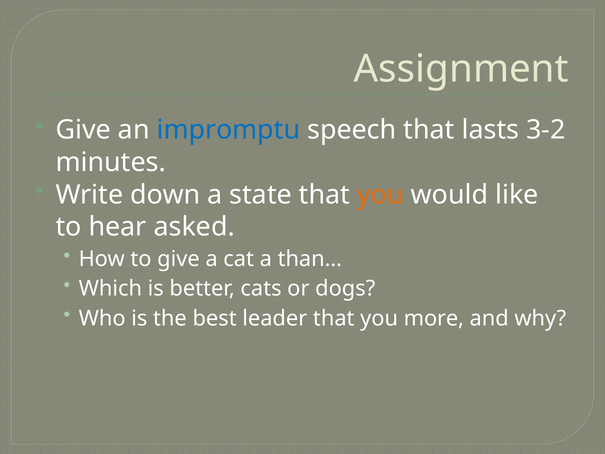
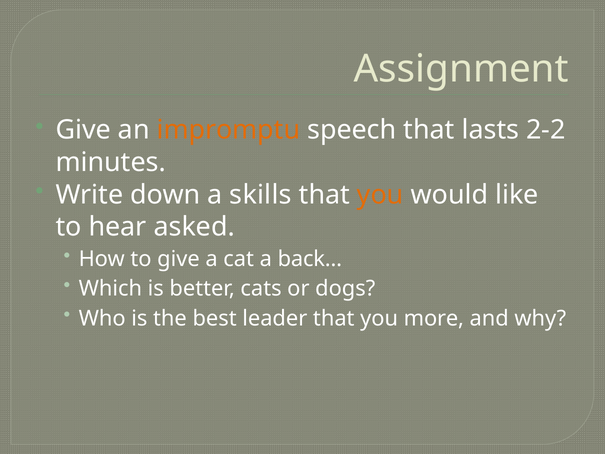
impromptu colour: blue -> orange (228, 130)
3-2: 3-2 -> 2-2 (546, 130)
state: state -> skills (261, 195)
than…: than… -> back… (310, 259)
